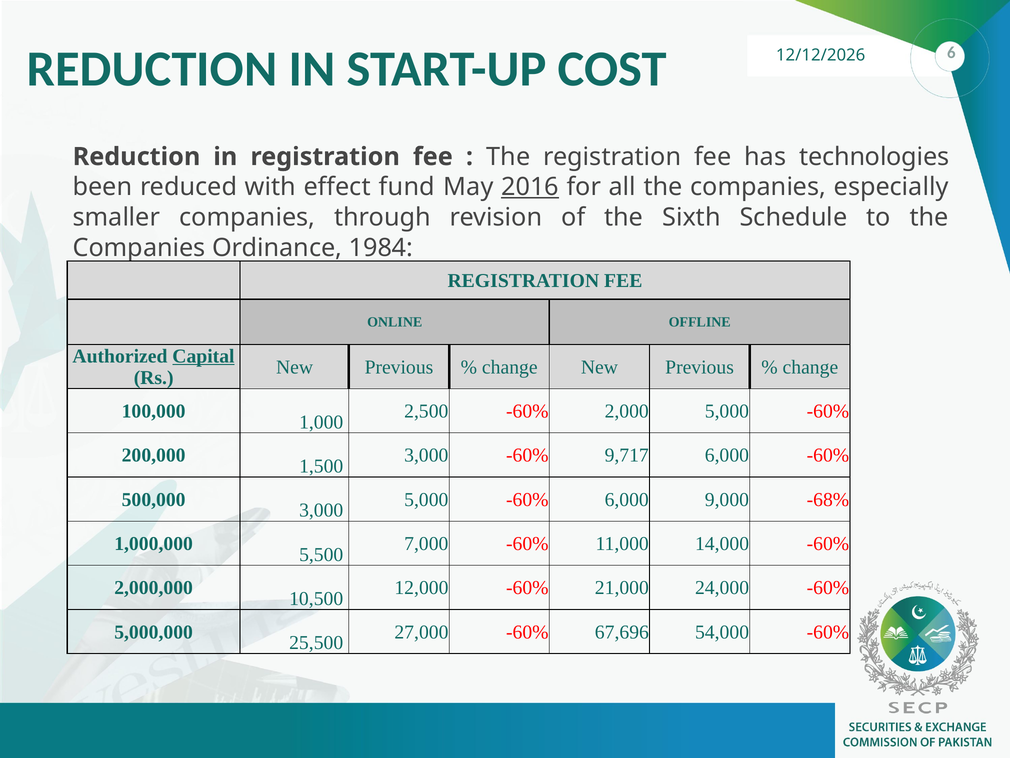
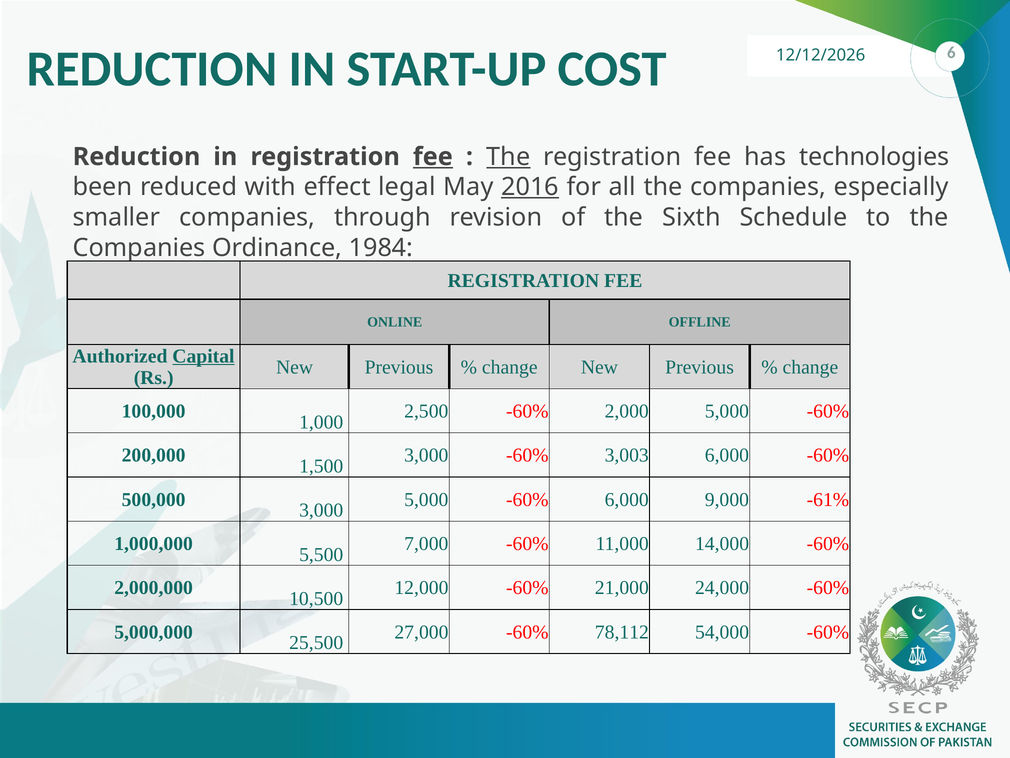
fee underline: none -> present (433, 157)
The underline: none -> present (508, 157)
fund: fund -> legal (407, 187)
9,717: 9,717 -> 3,003 (627, 455)
-68%: -68% -> -61% (828, 499)
67,696: 67,696 -> 78,112 (622, 632)
